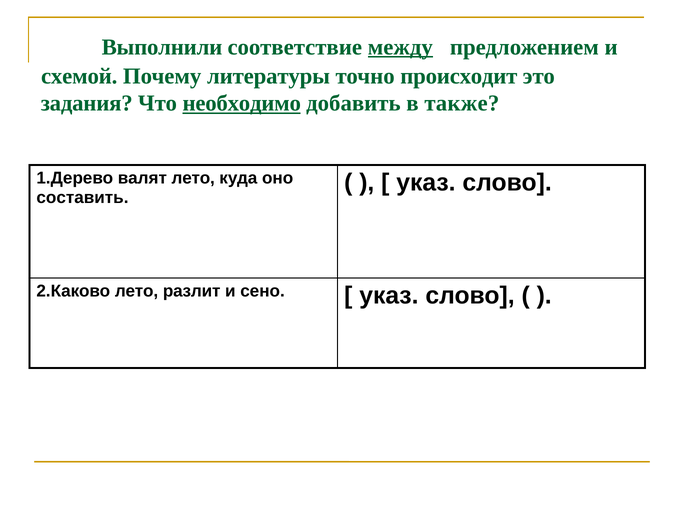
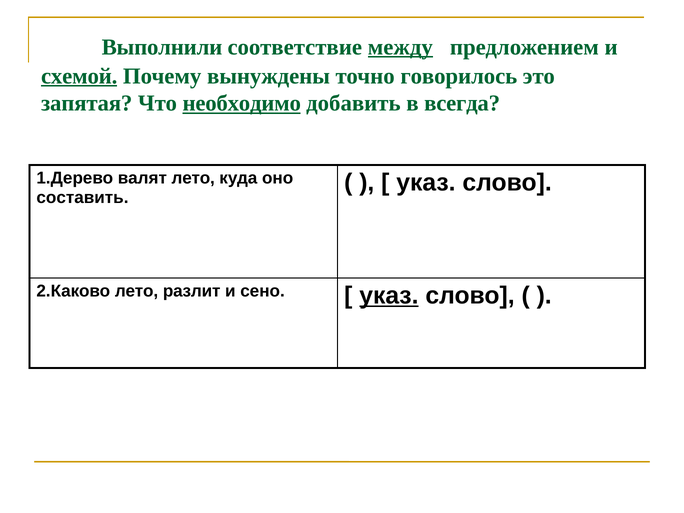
схемой underline: none -> present (79, 76)
литературы: литературы -> вынуждены (269, 76)
происходит: происходит -> говорилось (459, 76)
задания: задания -> запятая (87, 103)
также: также -> всегда (462, 103)
указ underline: none -> present (389, 296)
